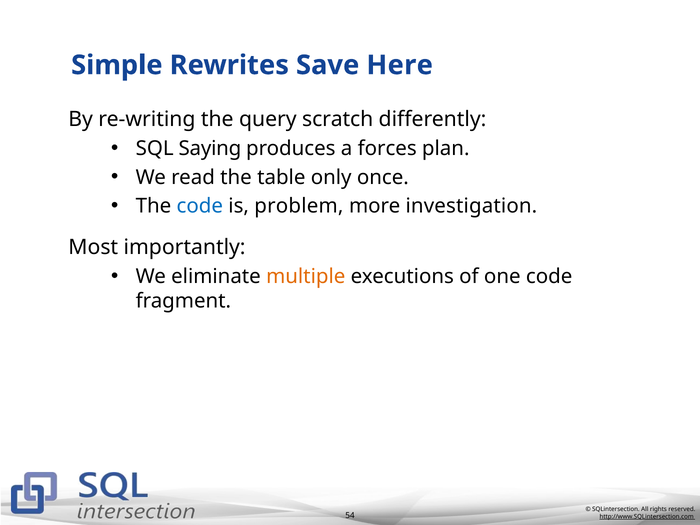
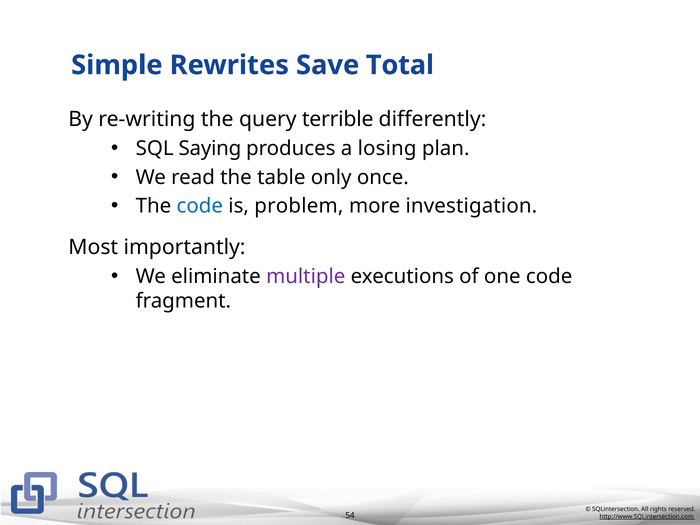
Here: Here -> Total (400, 65)
scratch: scratch -> terrible (338, 119)
forces: forces -> losing (387, 149)
multiple colour: orange -> purple (306, 277)
